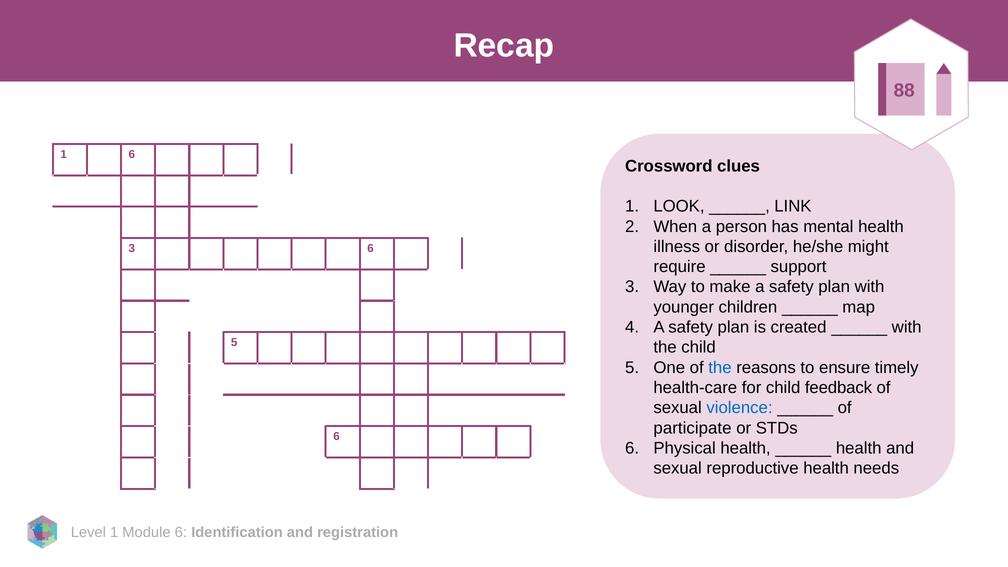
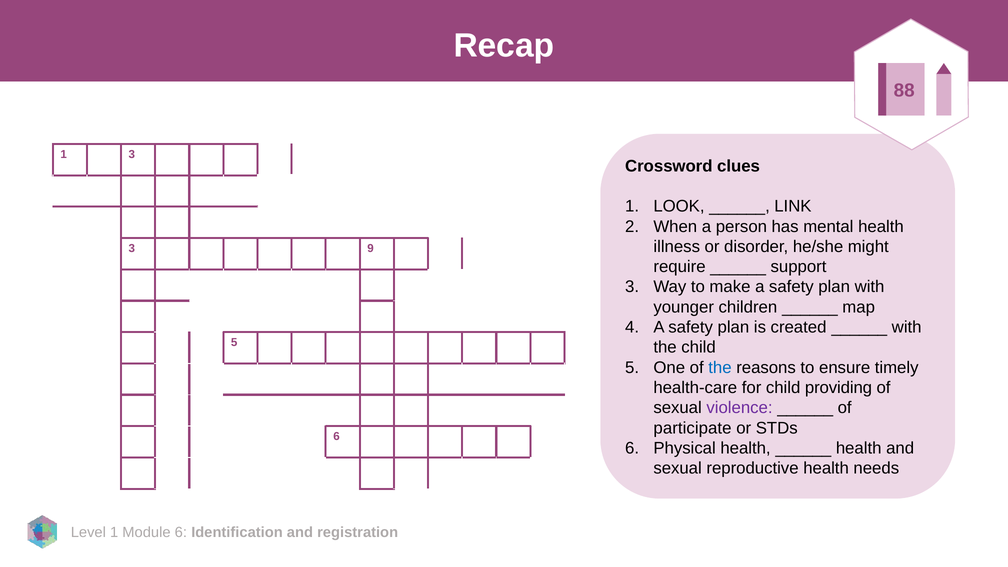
1 6: 6 -> 3 (132, 154)
3 6: 6 -> 9 (371, 248)
feedback: feedback -> providing (838, 388)
violence colour: blue -> purple (739, 408)
